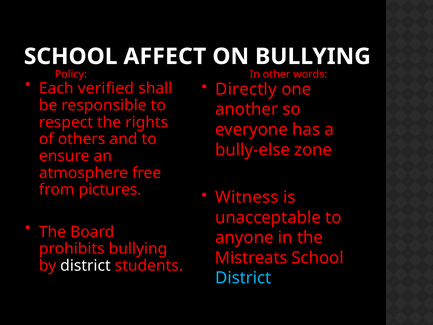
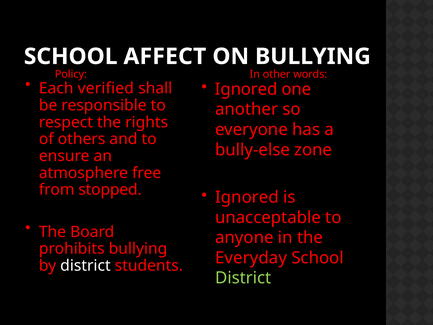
Directly: Directly -> Ignored (246, 89)
pictures: pictures -> stopped (110, 190)
Witness: Witness -> Ignored (247, 197)
Mistreats: Mistreats -> Everyday (251, 258)
District colour: light blue -> light green (243, 278)
